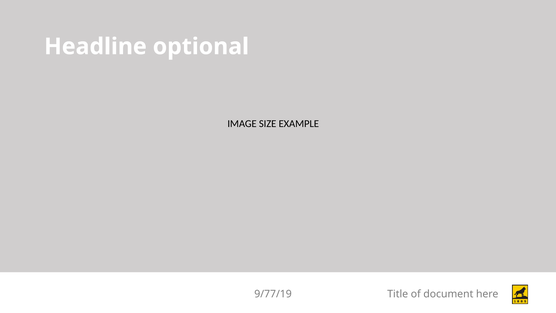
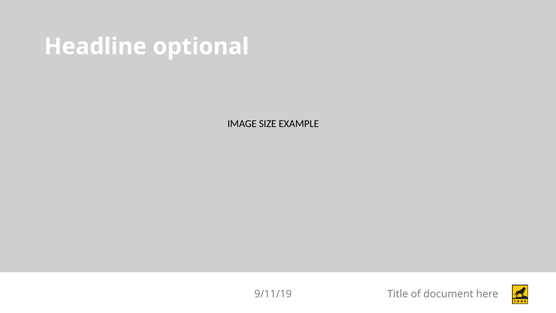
9/77/19: 9/77/19 -> 9/11/19 (273, 294)
